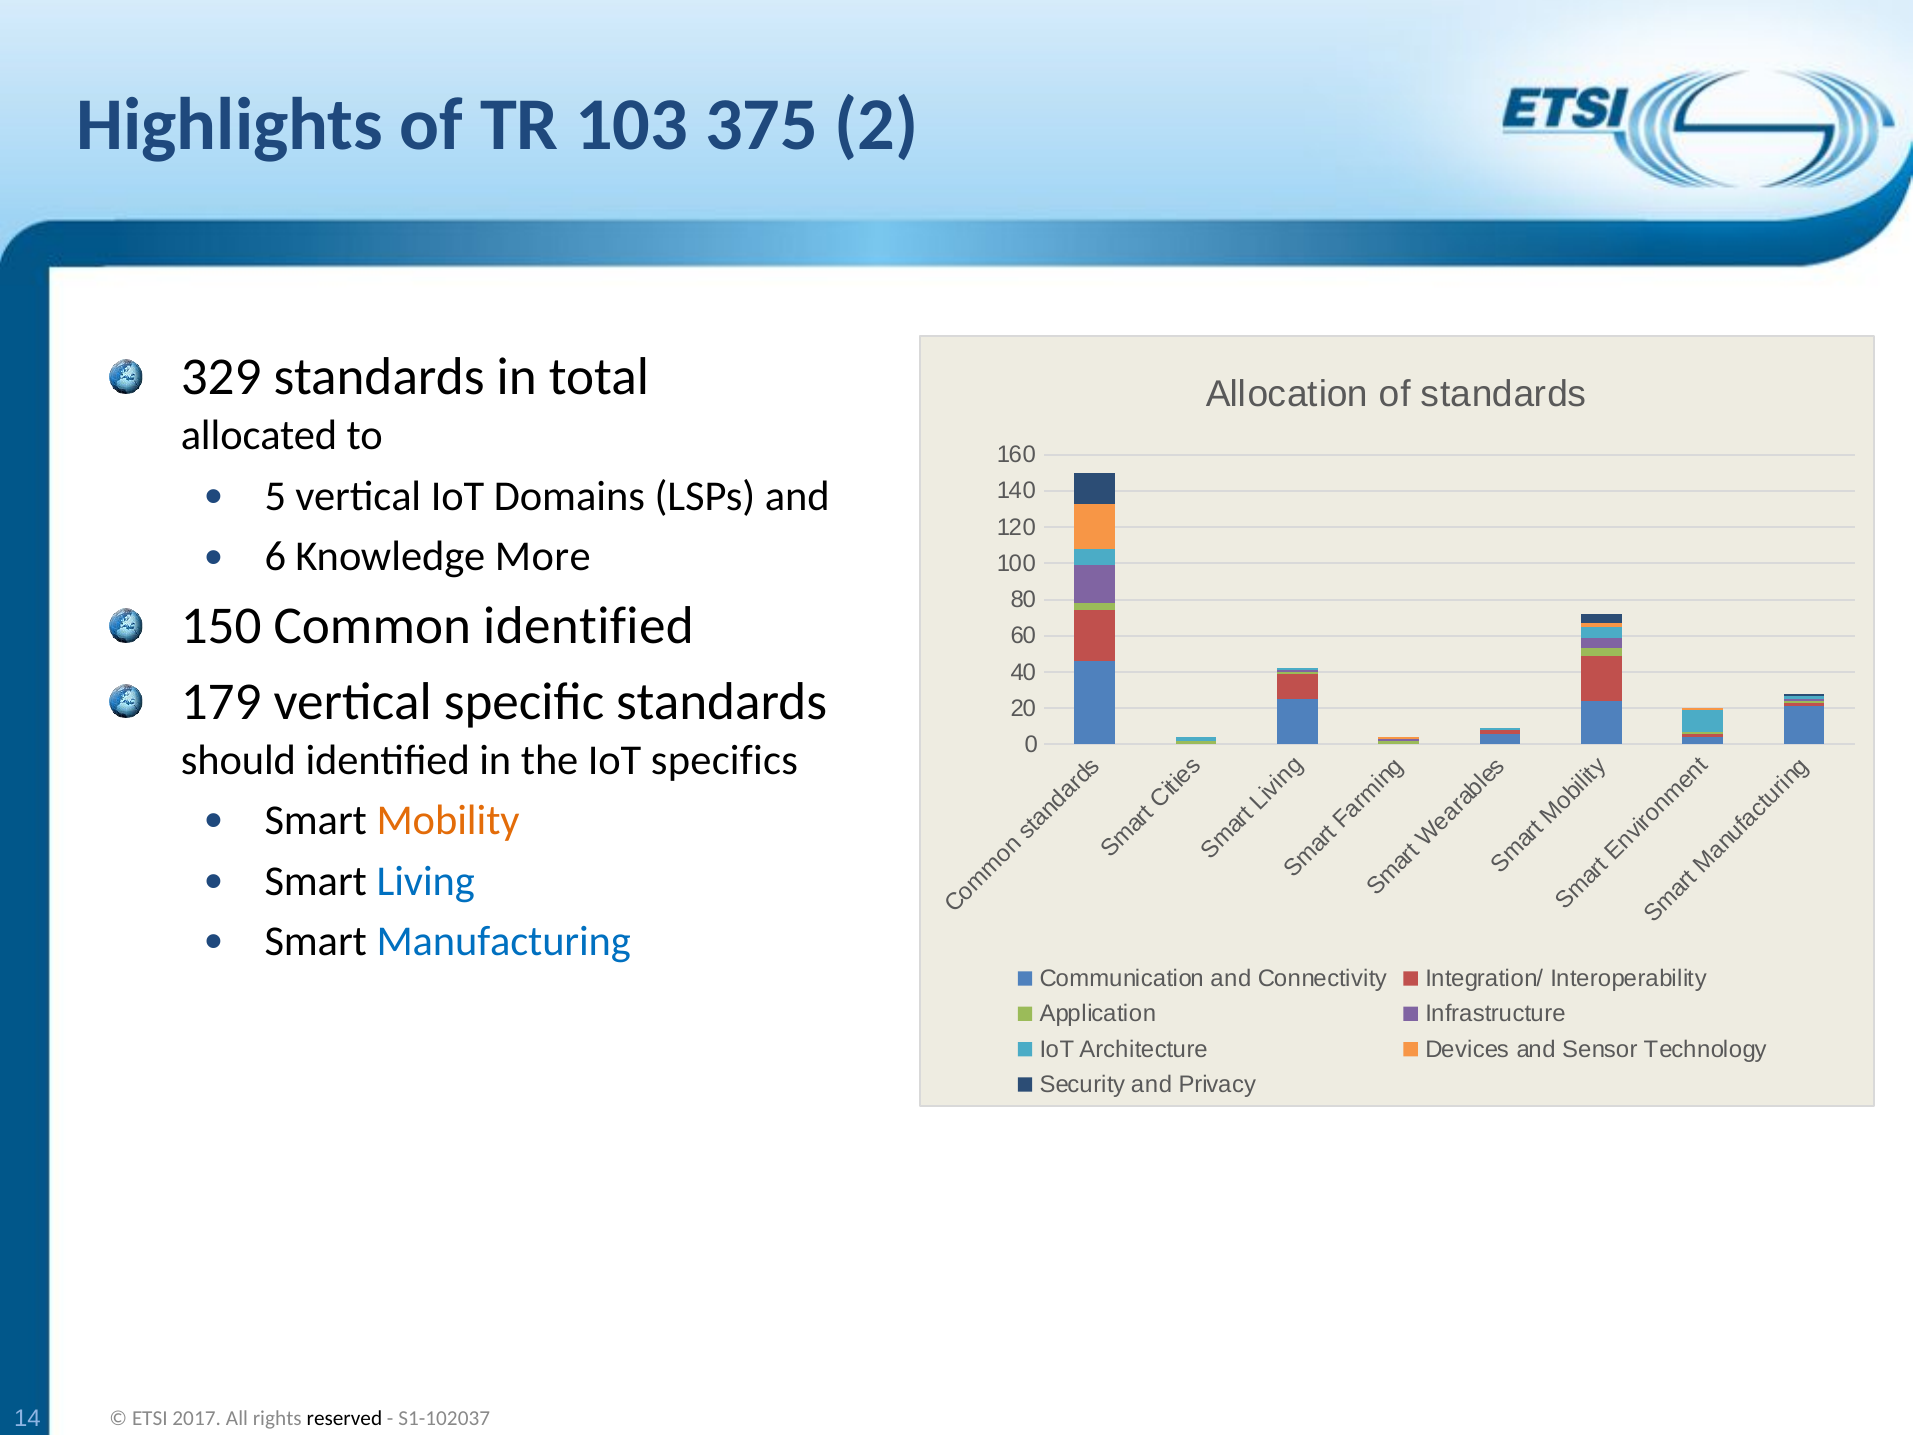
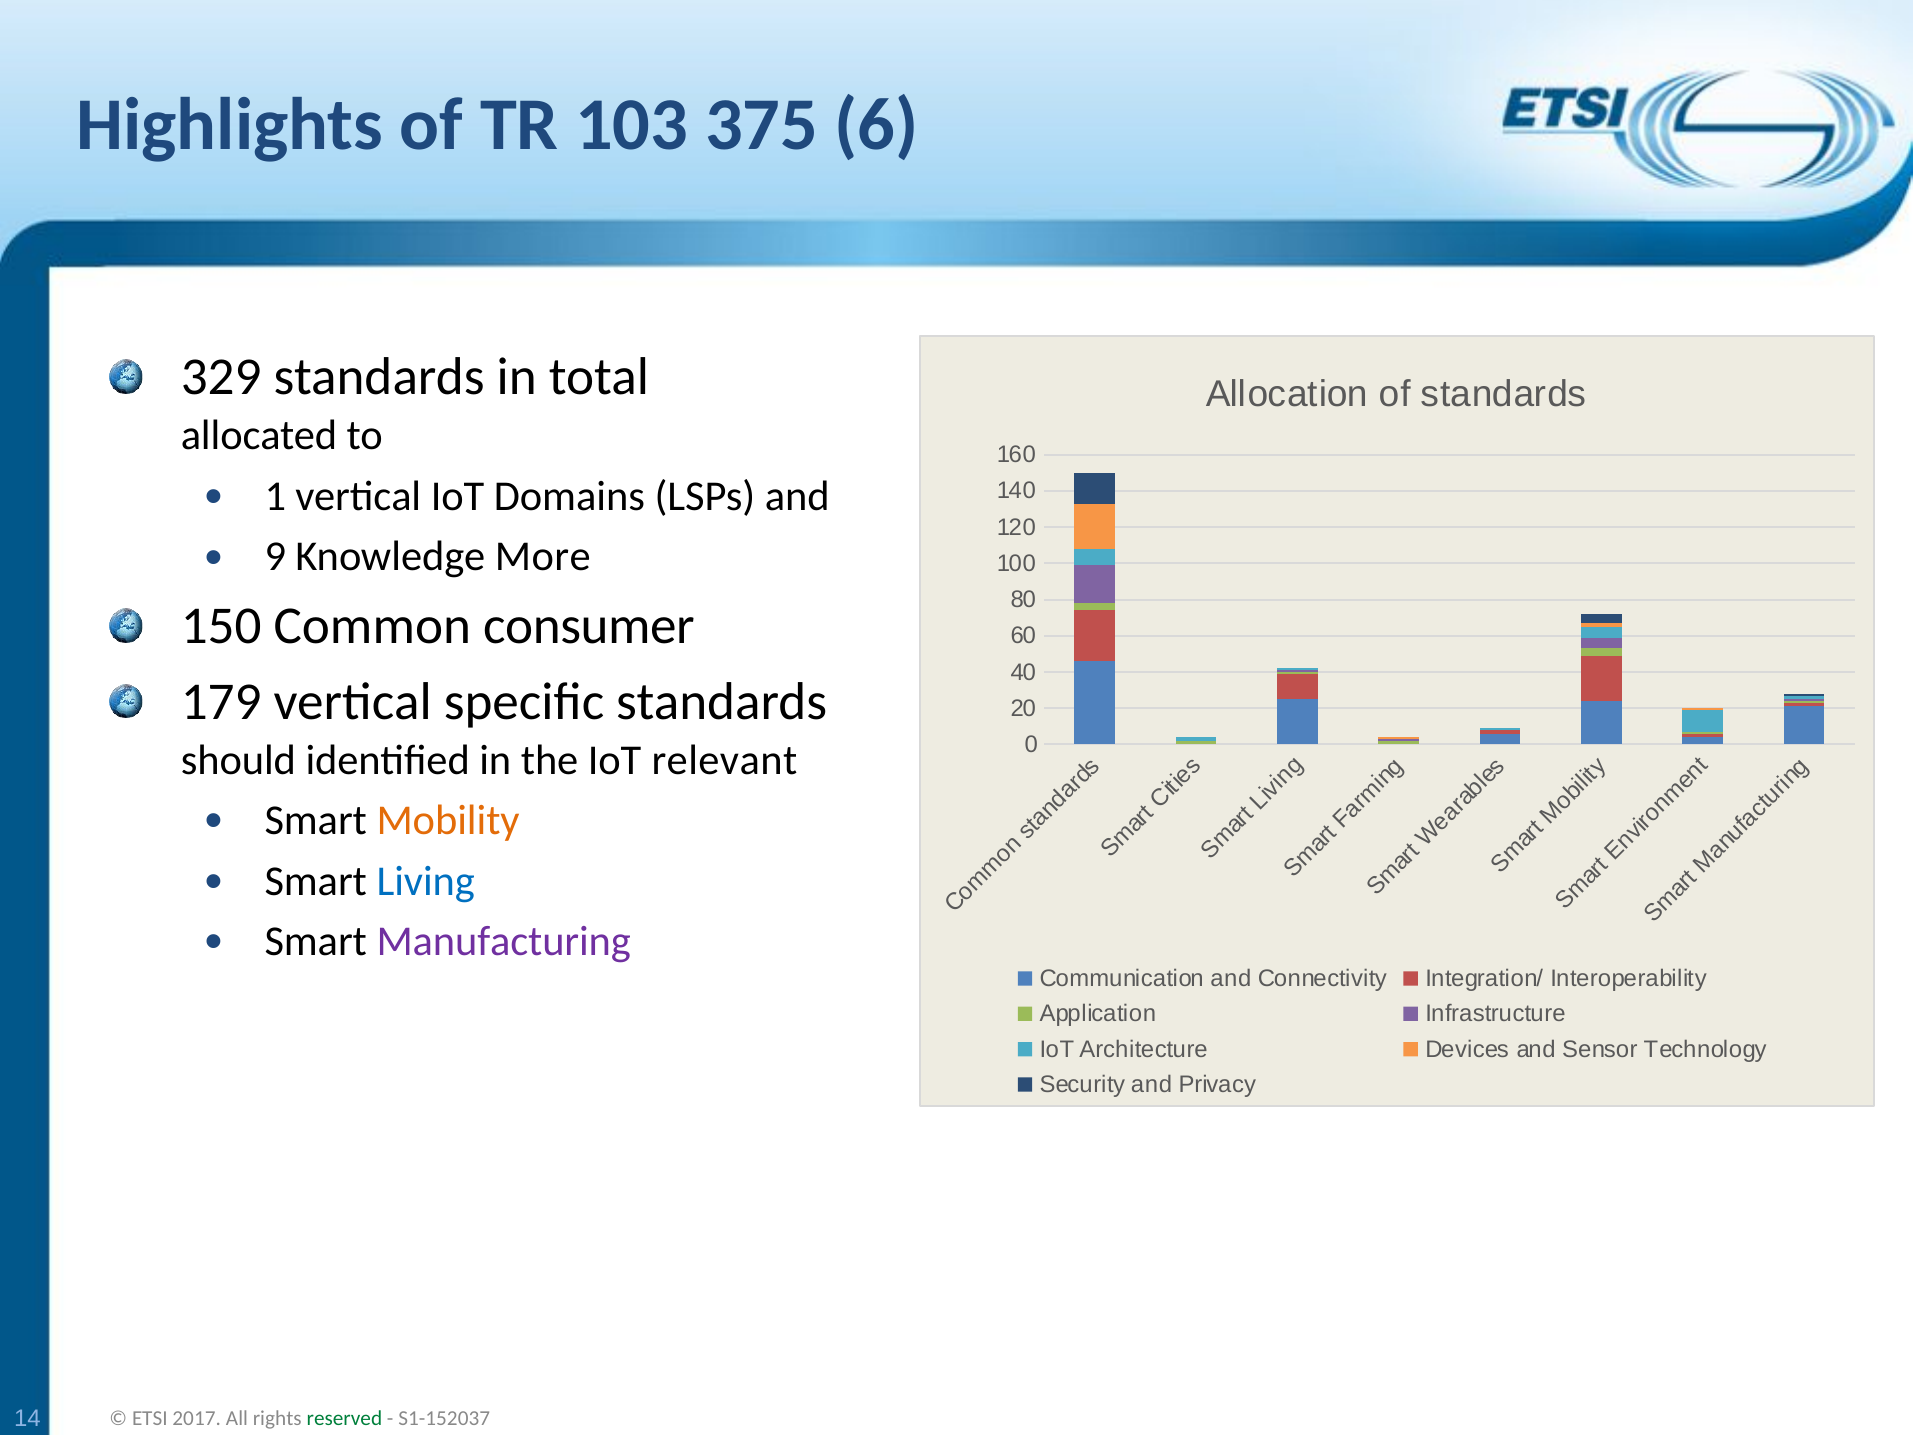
2: 2 -> 6 (877, 125)
5: 5 -> 1 (275, 496)
6: 6 -> 9 (275, 557)
Common identified: identified -> consumer (589, 626)
specifics: specifics -> relevant (724, 760)
Manufacturing colour: blue -> purple (504, 942)
reserved colour: black -> green (344, 1418)
S1-102037: S1-102037 -> S1-152037 (444, 1418)
